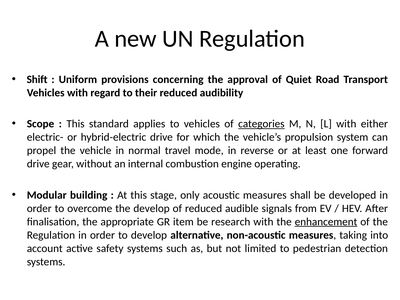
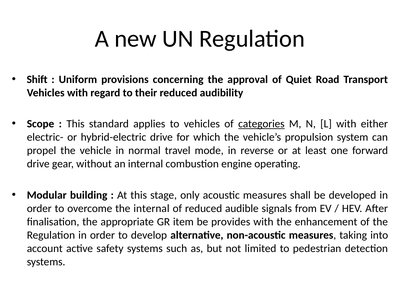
the develop: develop -> internal (151, 208)
research: research -> provides (231, 222)
enhancement underline: present -> none (326, 222)
